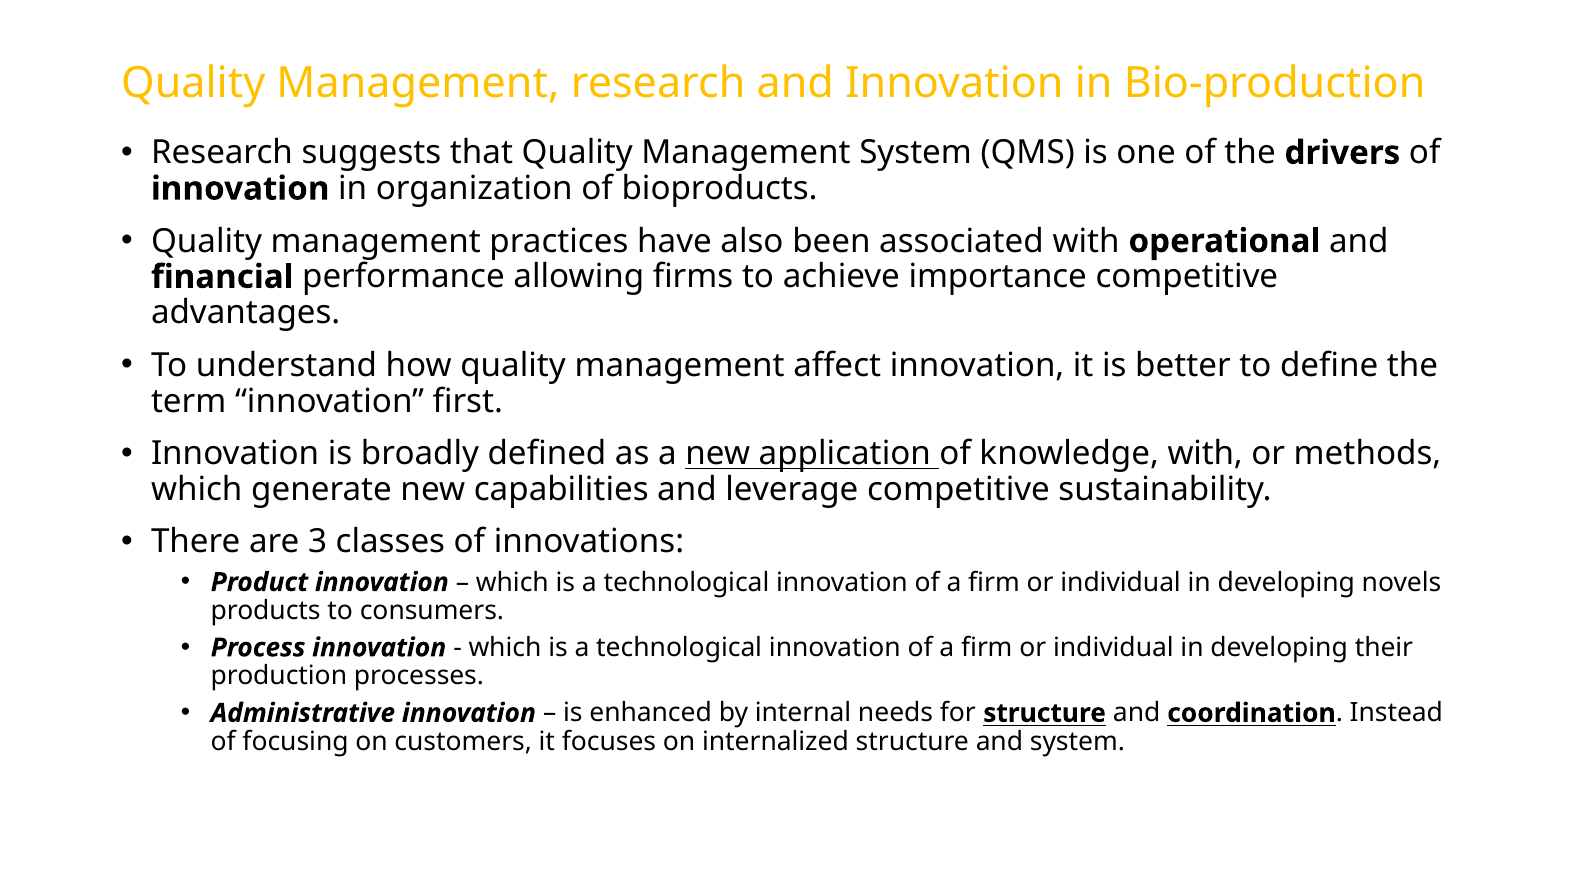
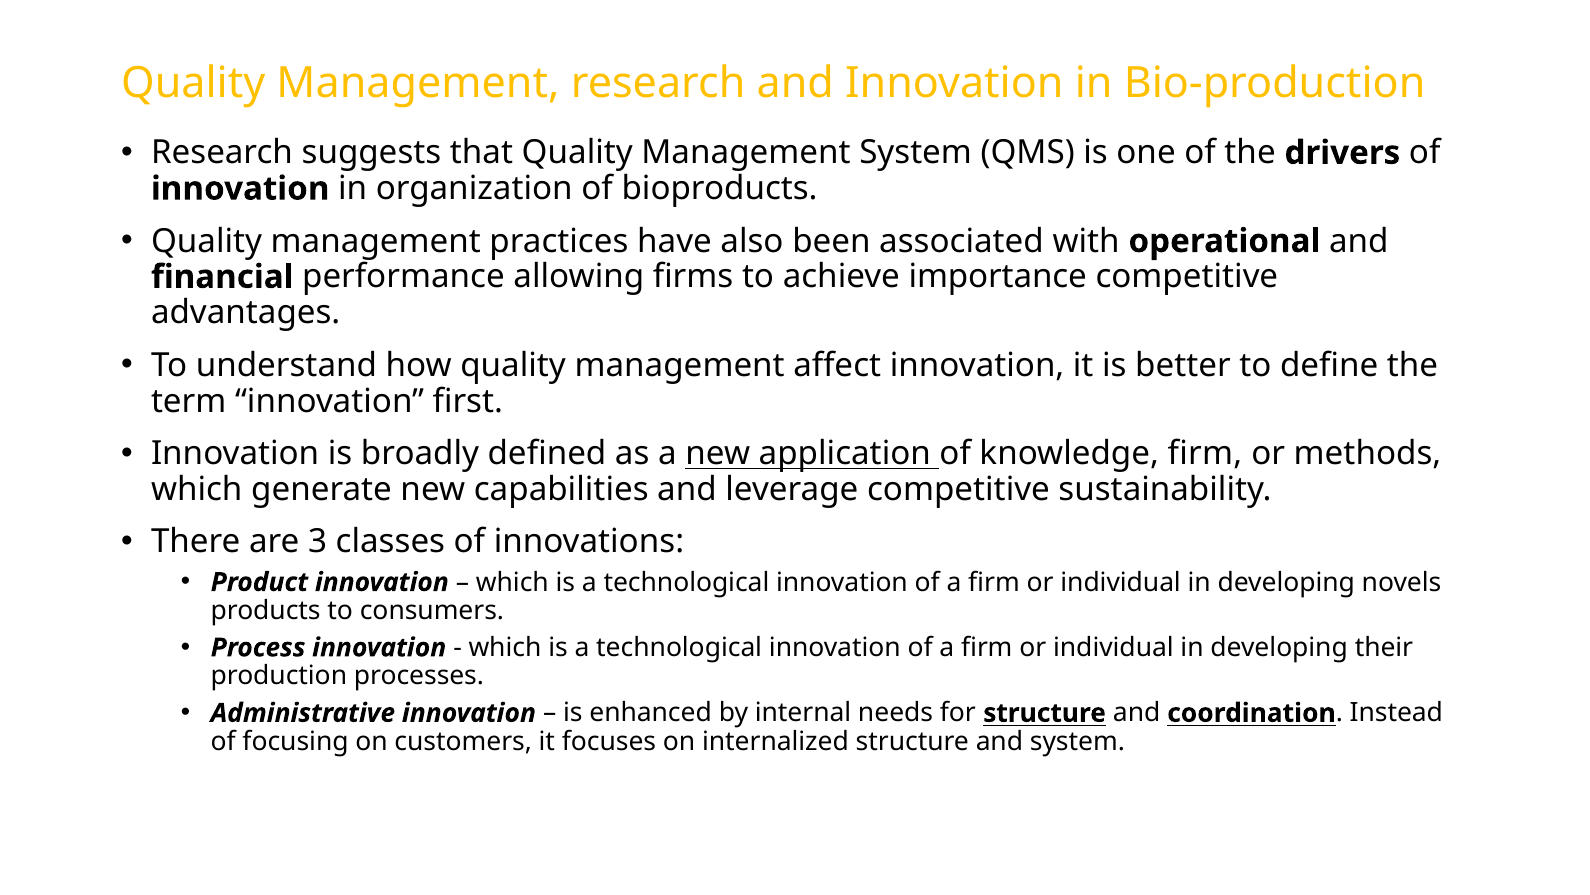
knowledge with: with -> firm (1205, 453)
